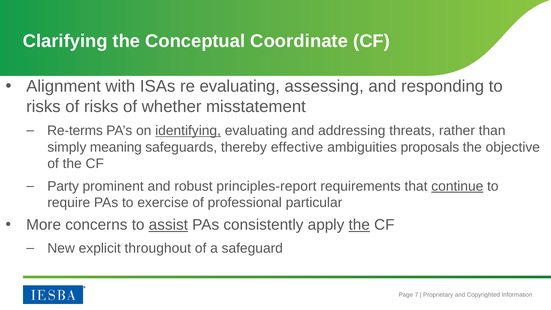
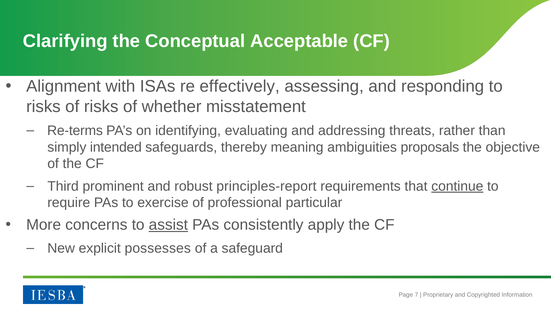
Coordinate: Coordinate -> Acceptable (299, 41)
re evaluating: evaluating -> effectively (240, 86)
identifying underline: present -> none (188, 131)
meaning: meaning -> intended (116, 147)
effective: effective -> meaning (297, 147)
Party: Party -> Third (63, 186)
the underline: present -> none (359, 225)
throughout: throughout -> possesses (158, 248)
